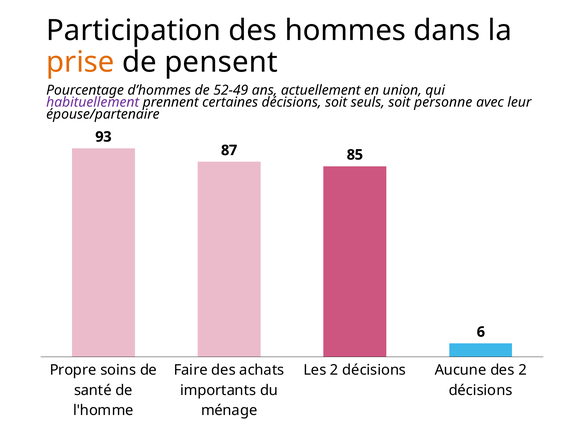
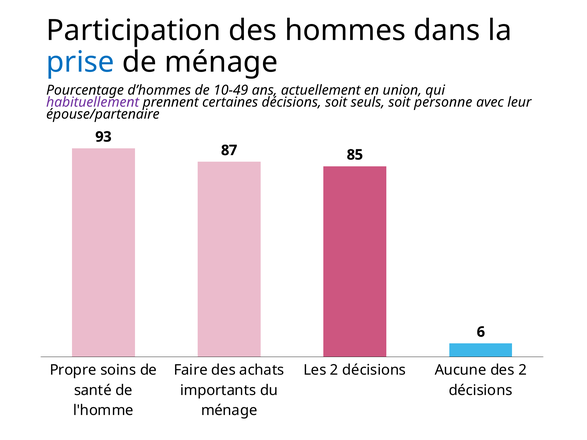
prise colour: orange -> blue (80, 62)
de pensent: pensent -> ménage (221, 62)
52-49: 52-49 -> 10-49 (231, 90)
